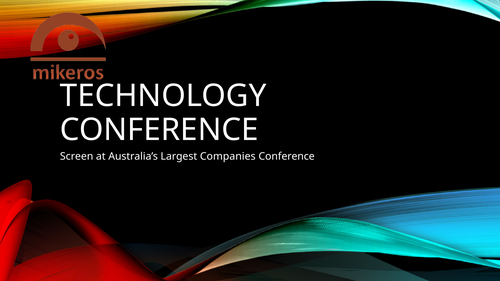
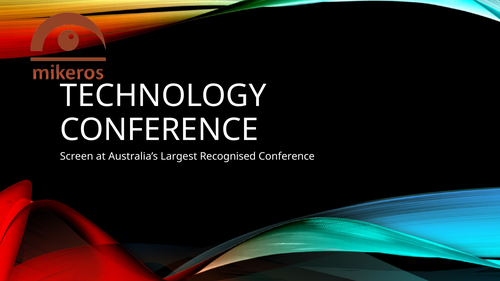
Companies: Companies -> Recognised (228, 156)
